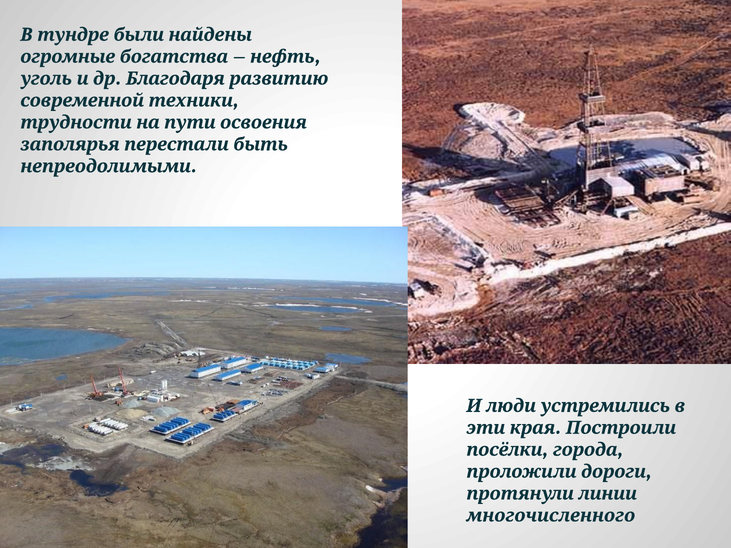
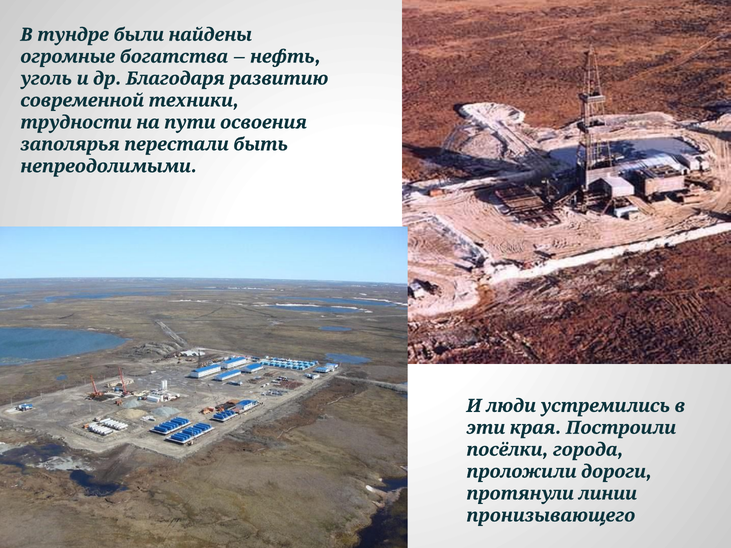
многочисленного: многочисленного -> пронизывающего (551, 516)
